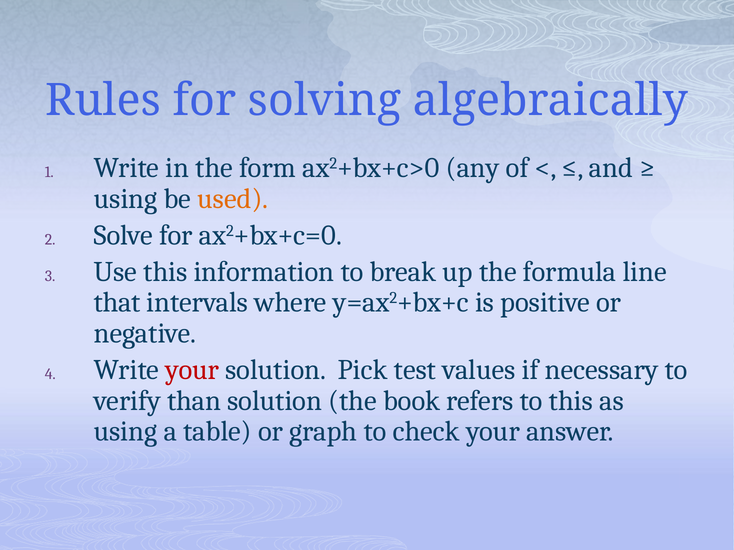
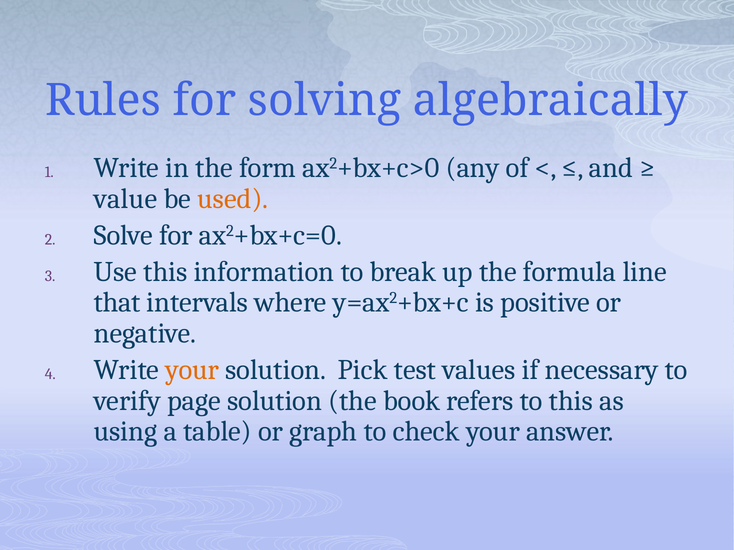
using: using -> value (125, 199)
your colour: red -> orange (192, 370)
than: than -> page (194, 401)
